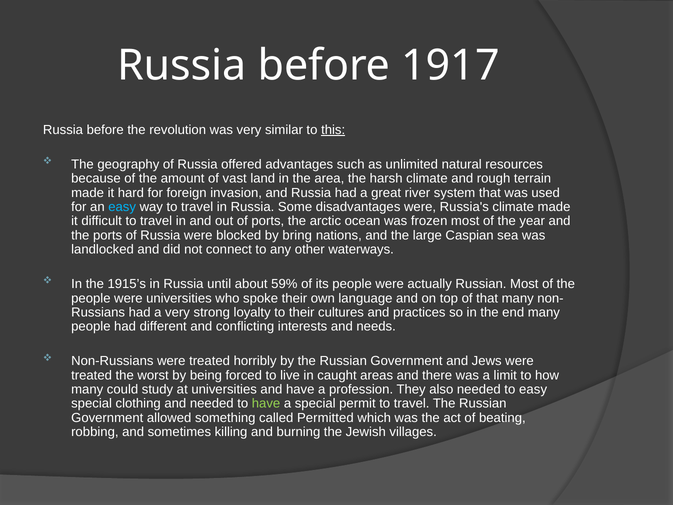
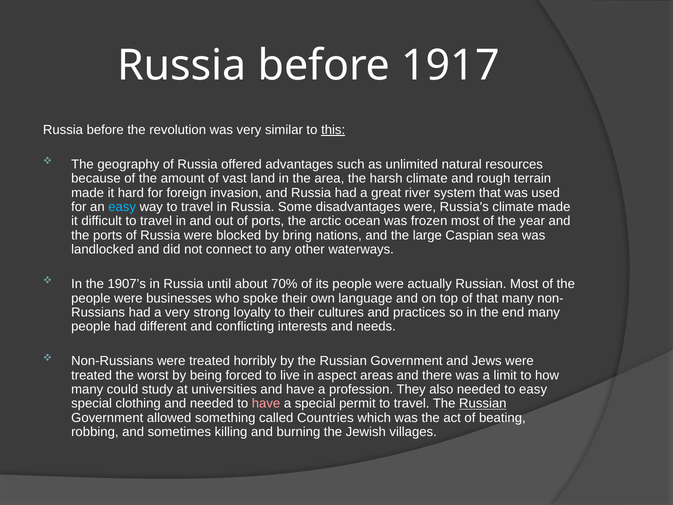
1915’s: 1915’s -> 1907’s (127, 284)
59%: 59% -> 70% (284, 284)
were universities: universities -> businesses (179, 298)
caught: caught -> aspect (337, 375)
have colour: light green -> pink (266, 403)
Russian underline: none -> present (483, 403)
Permitted: Permitted -> Countries (325, 418)
